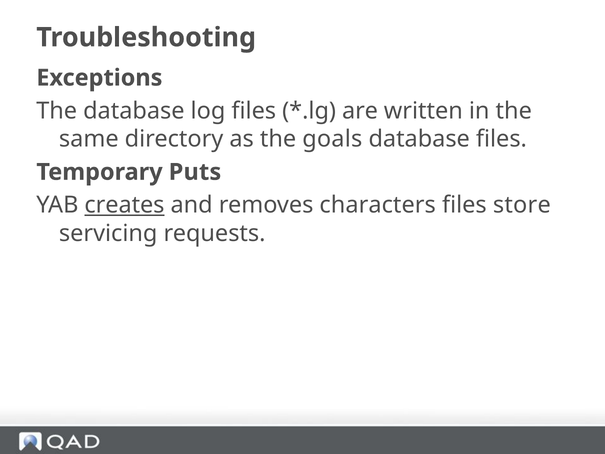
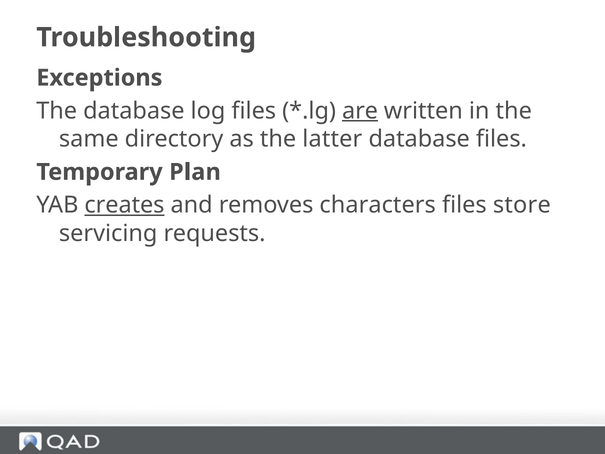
are underline: none -> present (360, 111)
goals: goals -> latter (332, 139)
Puts: Puts -> Plan (195, 172)
